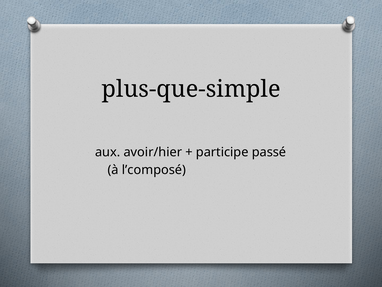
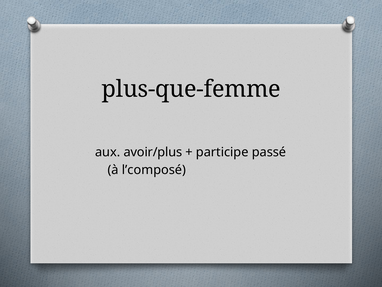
plus-que-simple: plus-que-simple -> plus-que-femme (191, 89)
avoir/hier: avoir/hier -> avoir/plus (153, 152)
